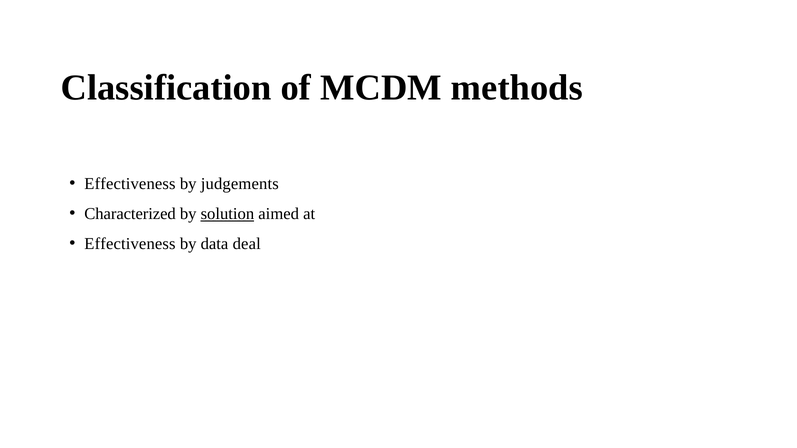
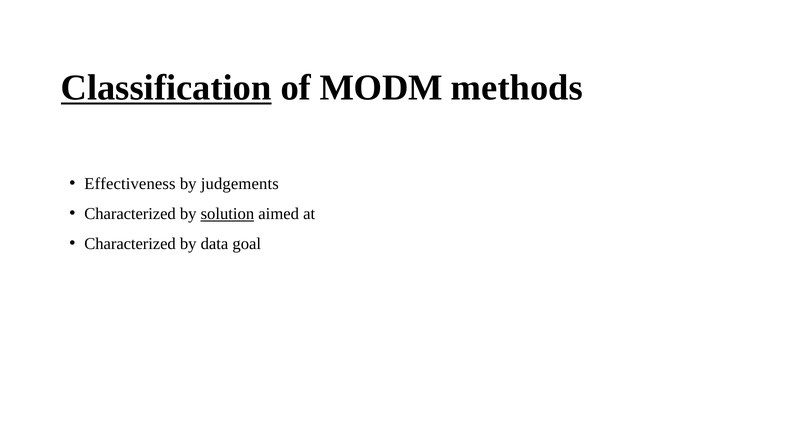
Classification underline: none -> present (166, 88)
MCDM: MCDM -> MODM (381, 88)
Effectiveness: Effectiveness -> Characterized (130, 244)
deal: deal -> goal (247, 244)
